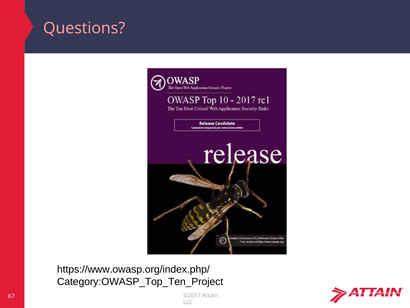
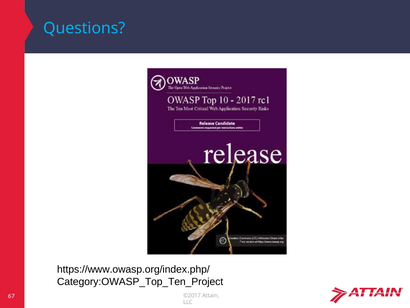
Questions colour: pink -> light blue (84, 28)
